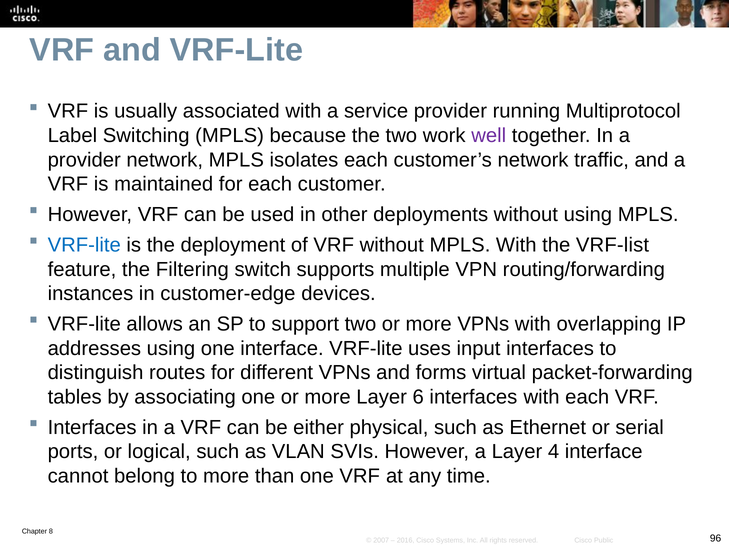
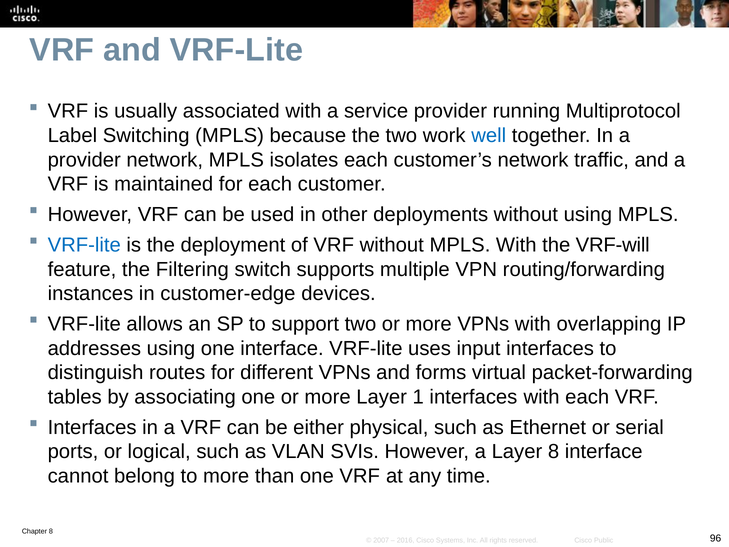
well colour: purple -> blue (489, 135)
VRF-list: VRF-list -> VRF-will (613, 245)
6: 6 -> 1 (418, 397)
Layer 4: 4 -> 8 (554, 452)
